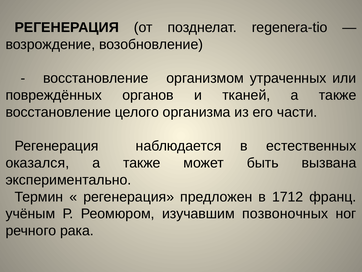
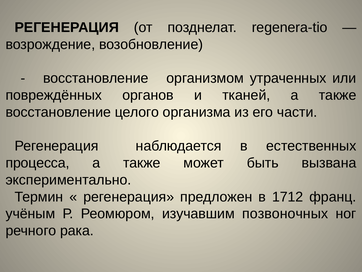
оказался: оказался -> процесса (38, 163)
